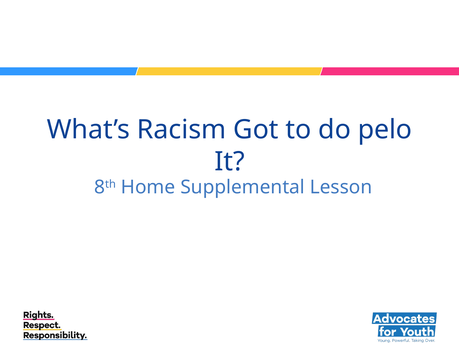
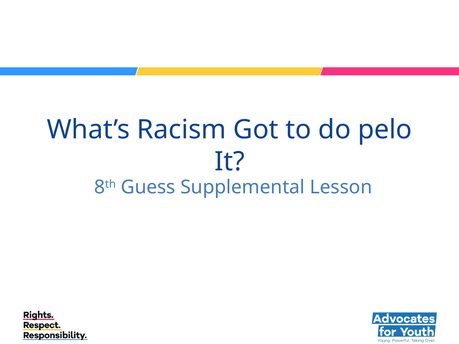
Home: Home -> Guess (148, 187)
